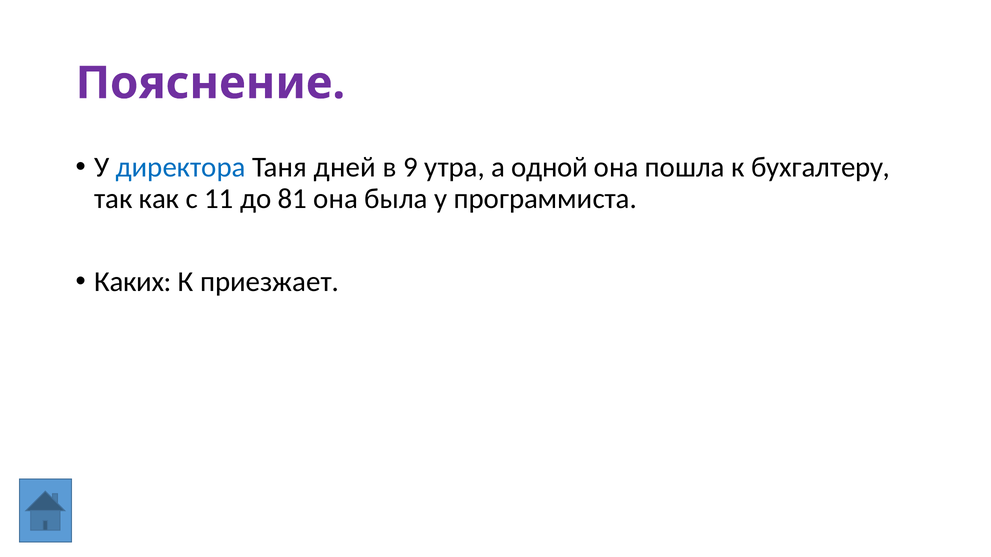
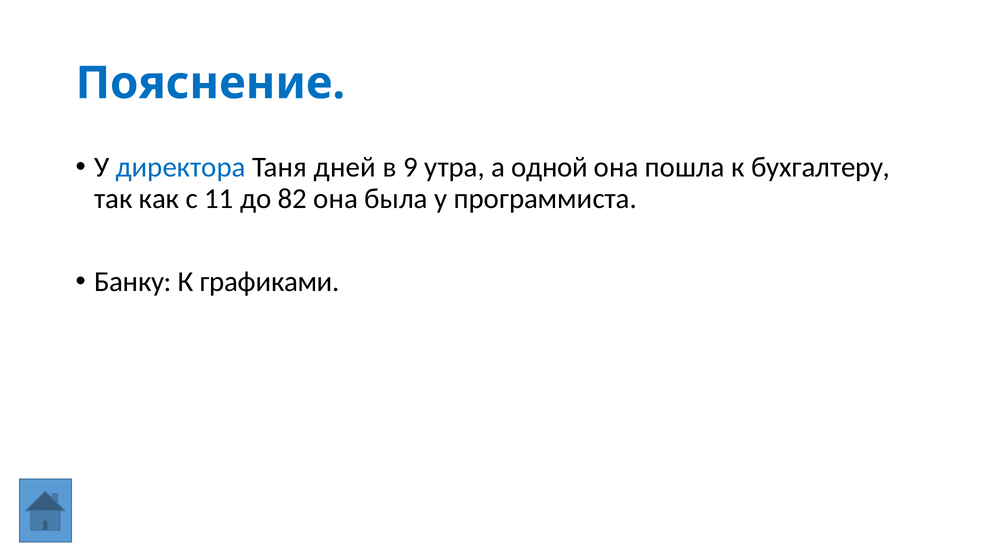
Пояснение colour: purple -> blue (210, 83)
81: 81 -> 82 (292, 199)
Каких: Каких -> Банку (133, 282)
приезжает: приезжает -> графиками (270, 282)
